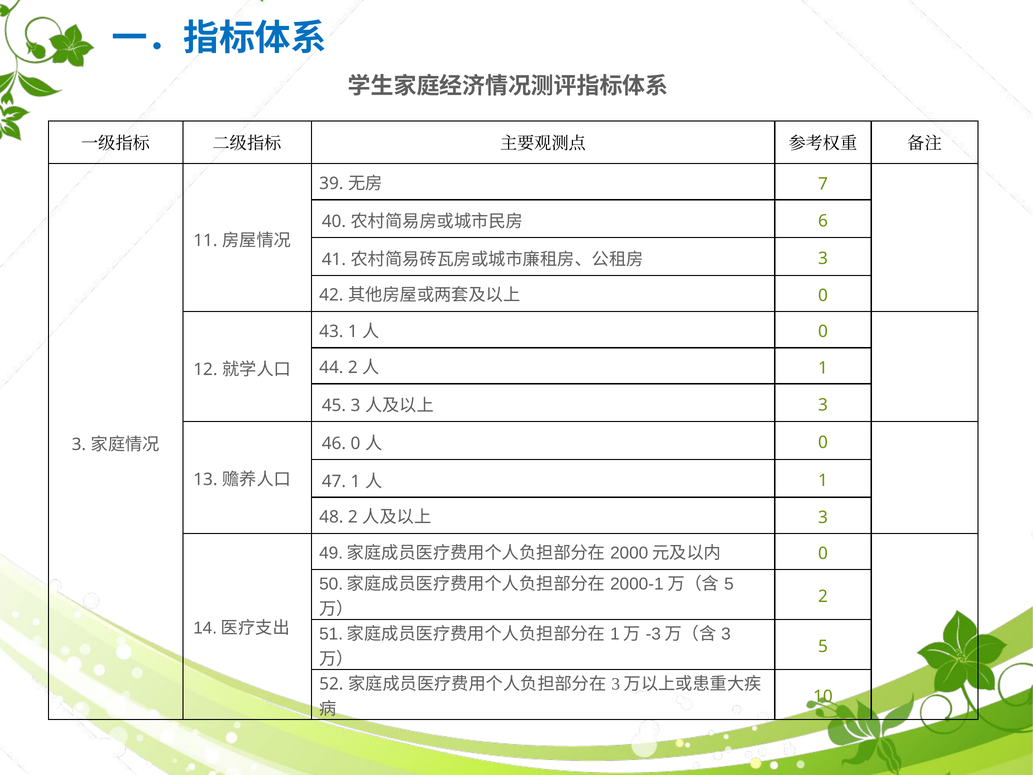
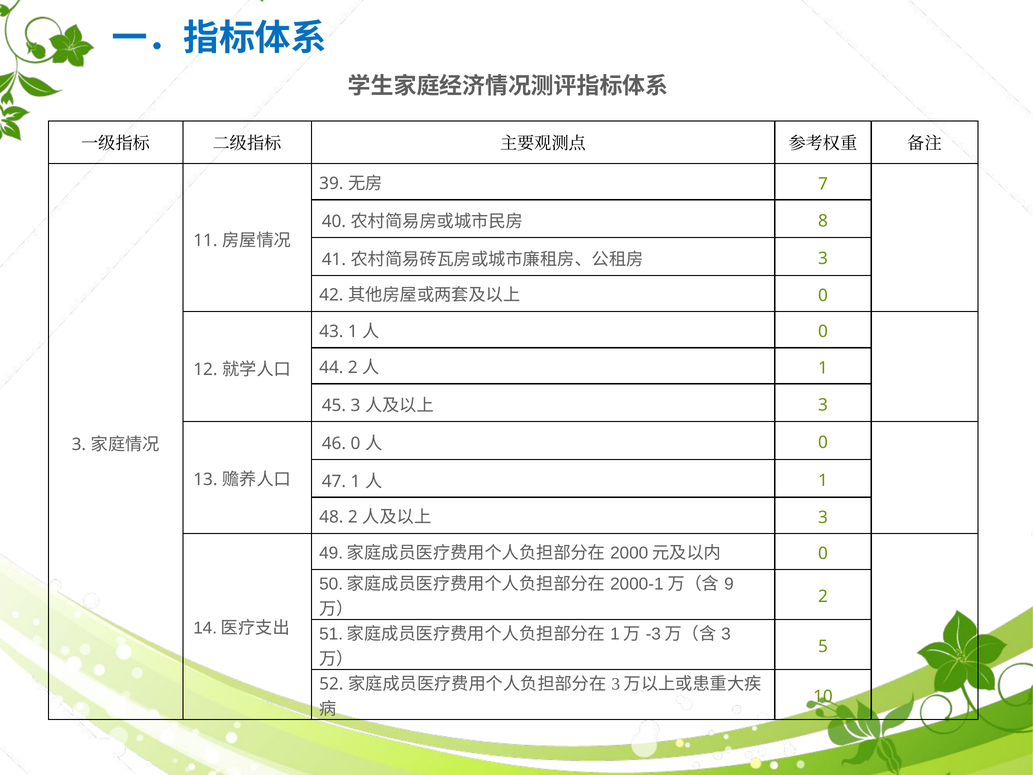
6: 6 -> 8 (823, 221)
5: 5 -> 9 (729, 584)
